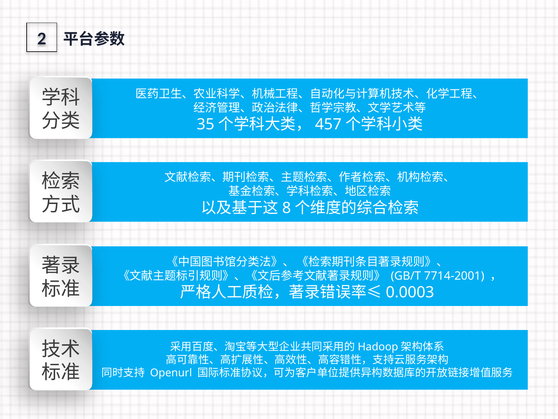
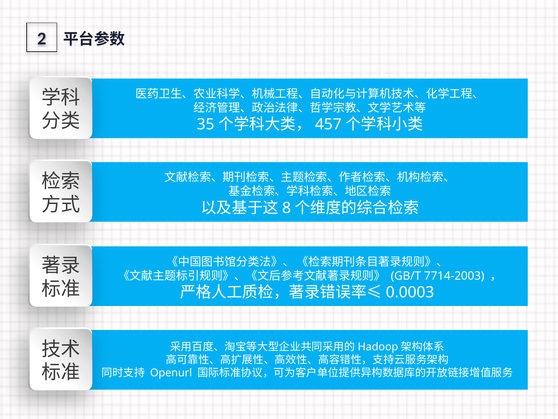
7714-2001: 7714-2001 -> 7714-2003 (454, 276)
